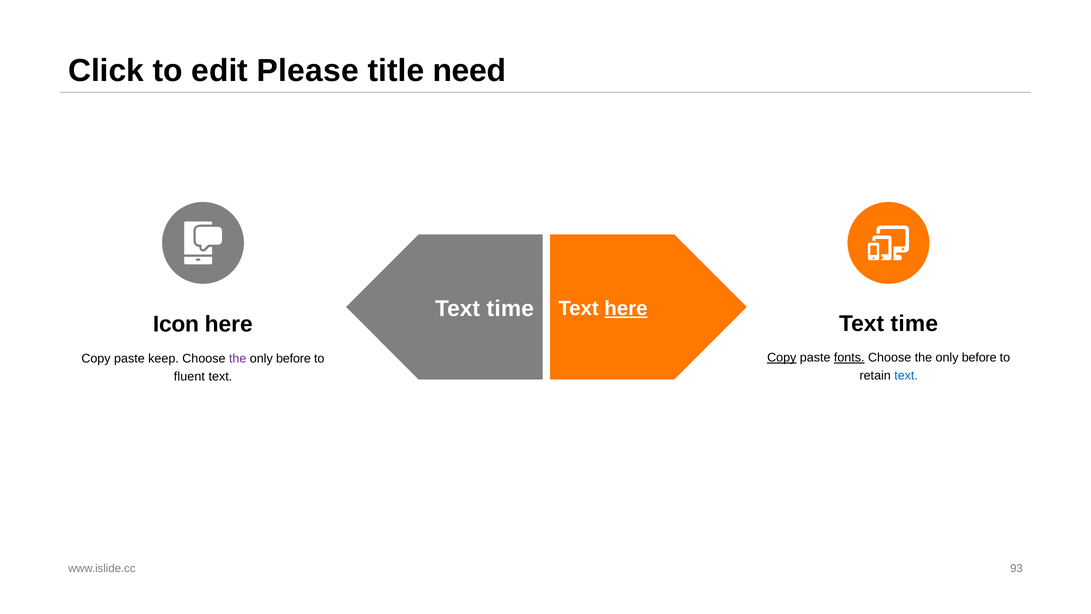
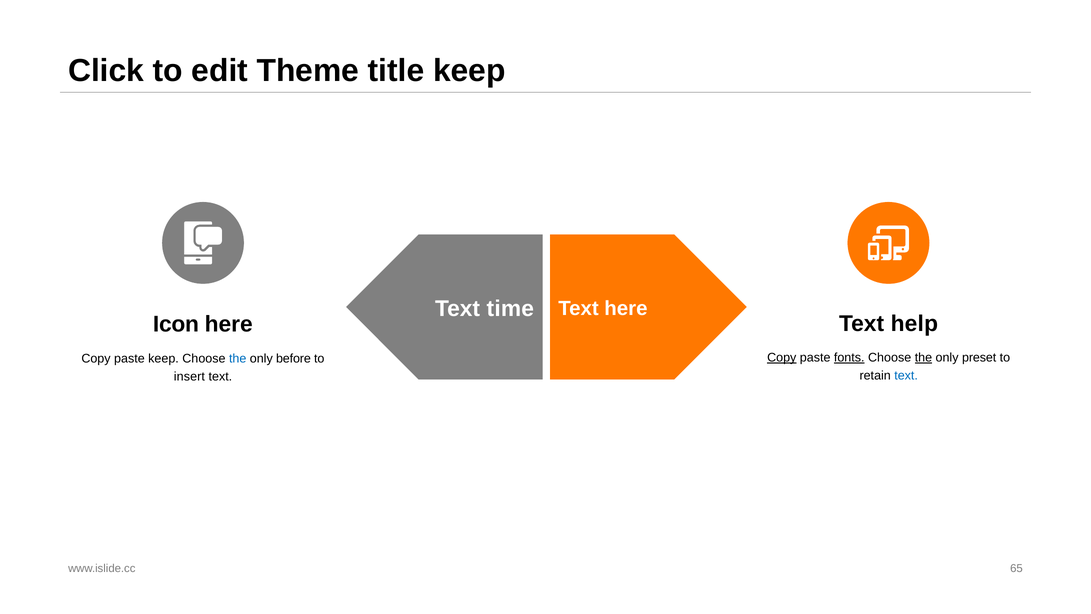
Please: Please -> Theme (308, 71)
title need: need -> keep (469, 71)
here underline: present -> none (626, 308)
time: time -> help (914, 324)
the underline: none -> present (923, 357)
before: before -> preset (979, 357)
the colour: purple -> blue (238, 358)
fluent: fluent -> insert (189, 376)
93: 93 -> 65 (1016, 568)
